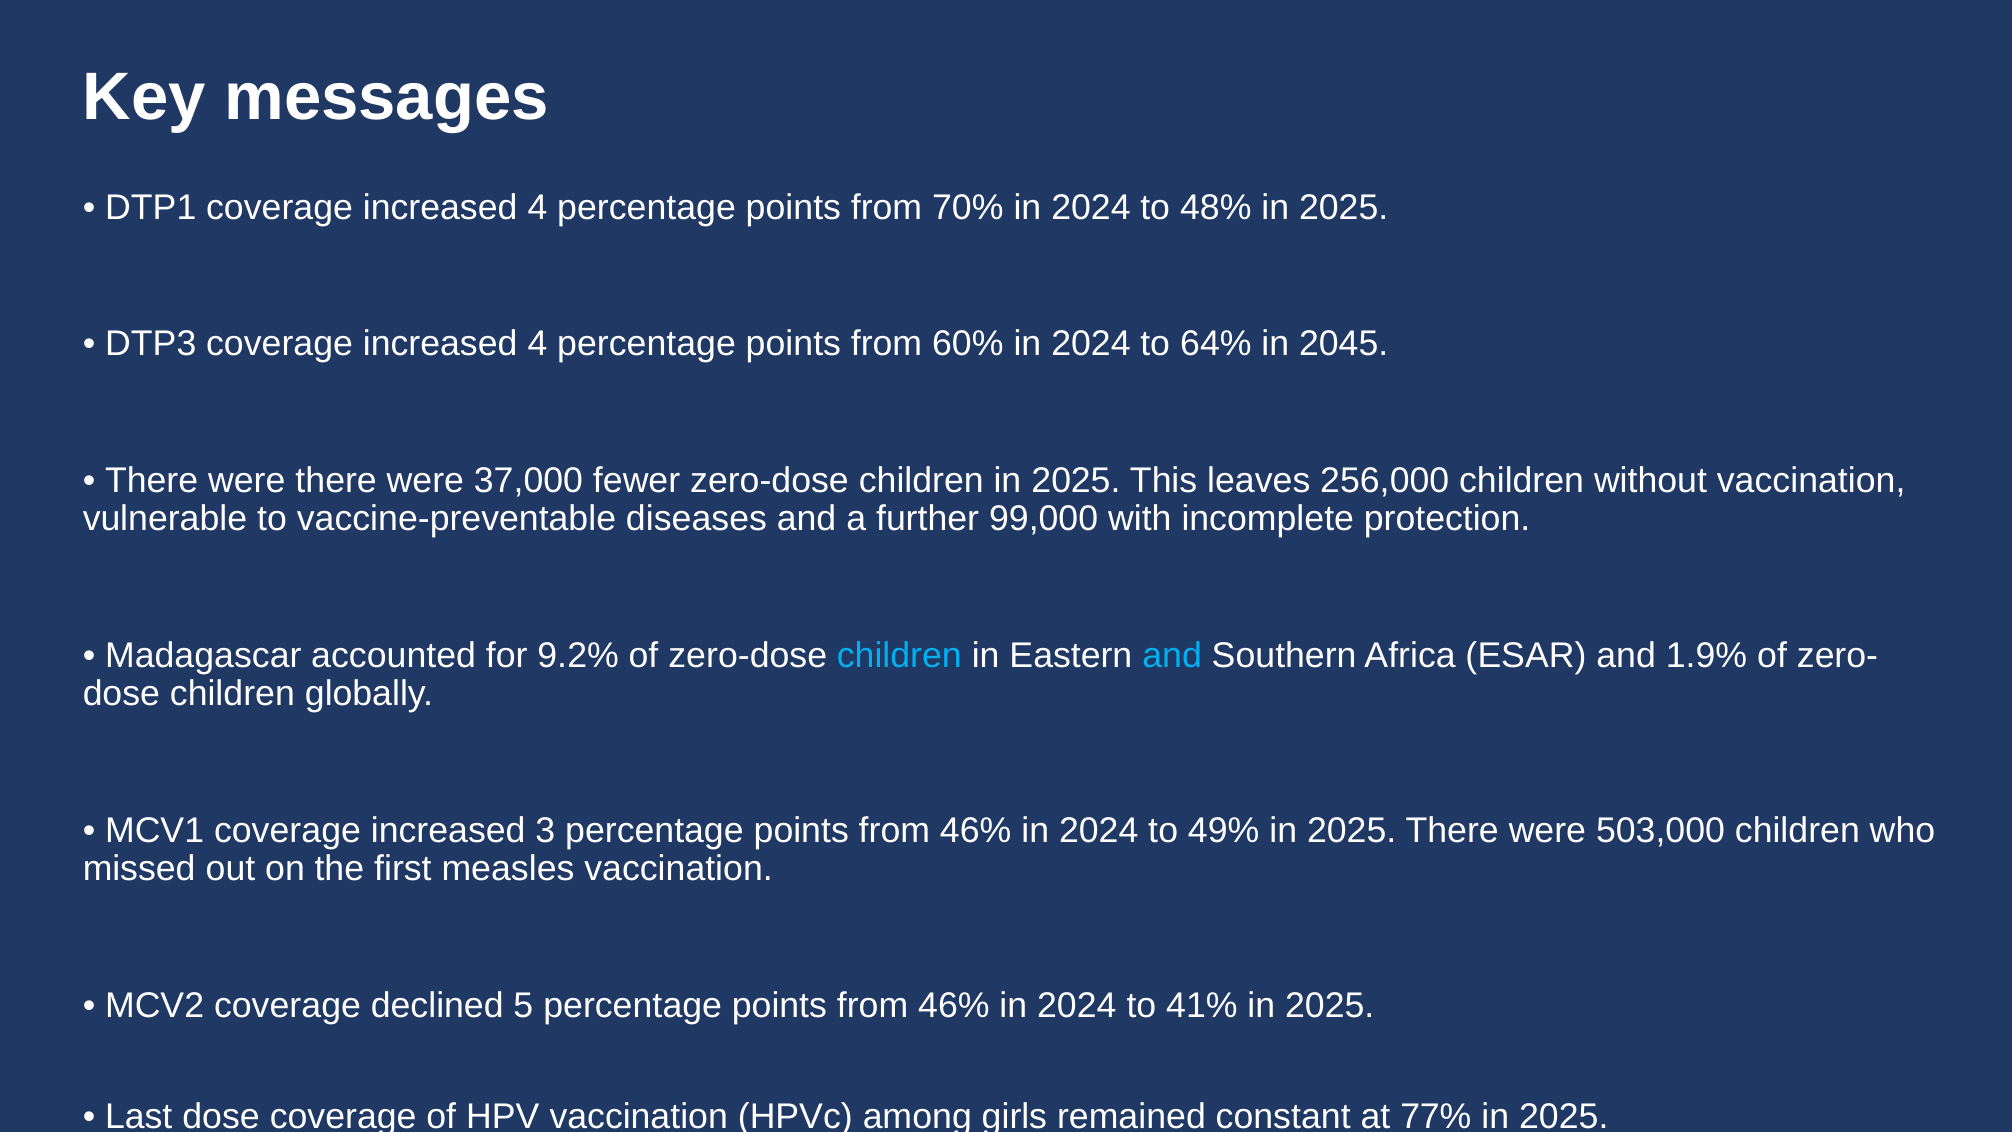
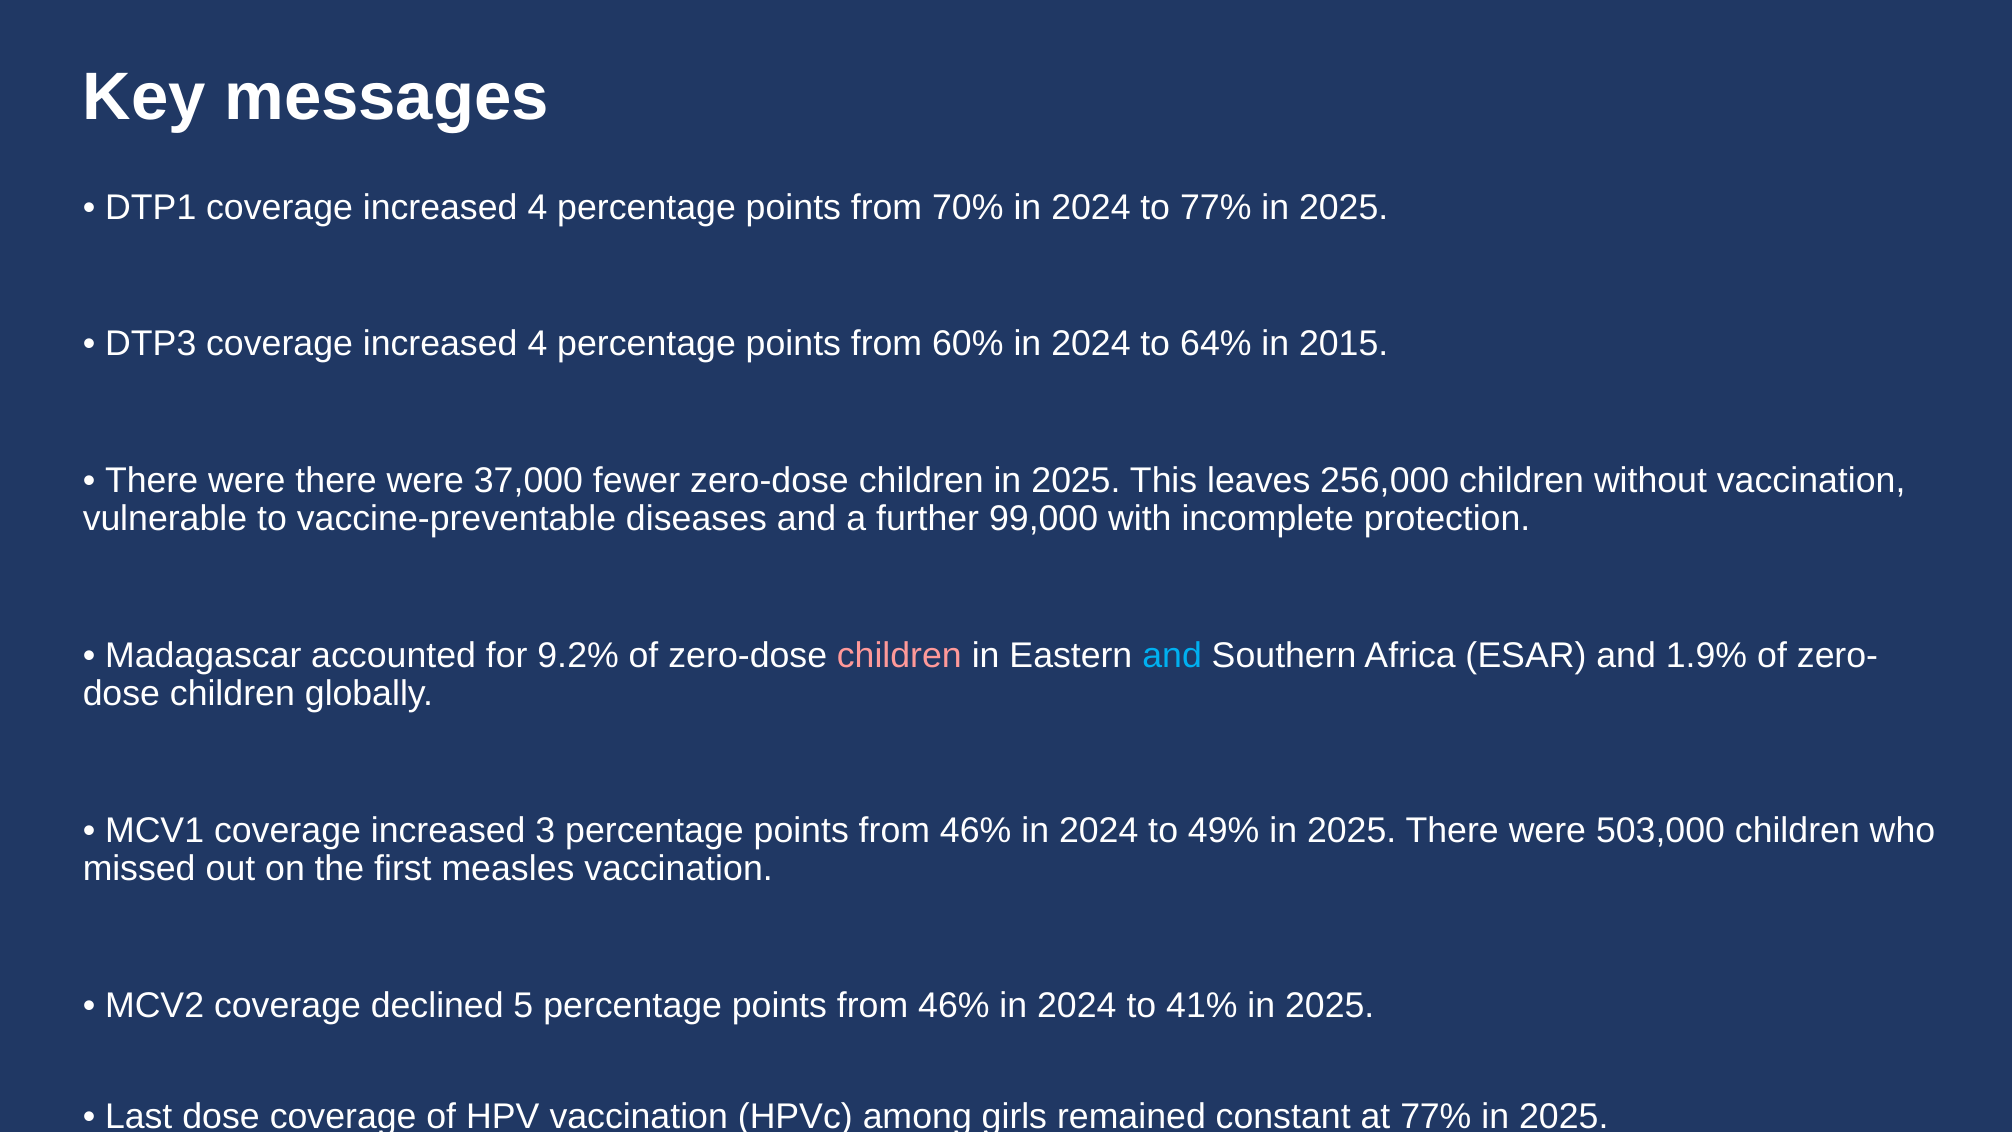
to 48%: 48% -> 77% (1216, 208)
2045: 2045 -> 2015 (1344, 344)
children colour: light blue -> pink (899, 655)
